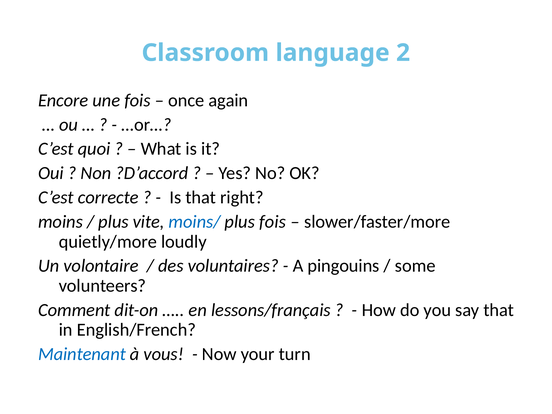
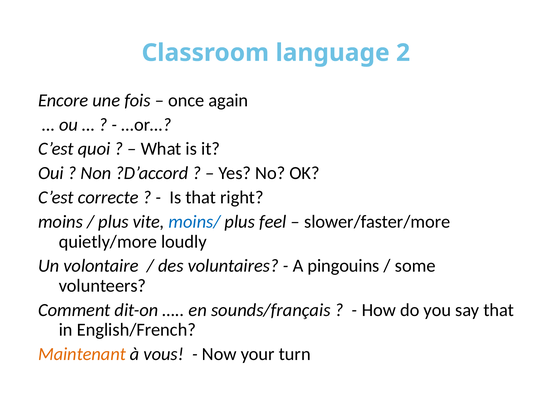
plus fois: fois -> feel (273, 222)
lessons/français: lessons/français -> sounds/français (271, 310)
Maintenant colour: blue -> orange (82, 354)
